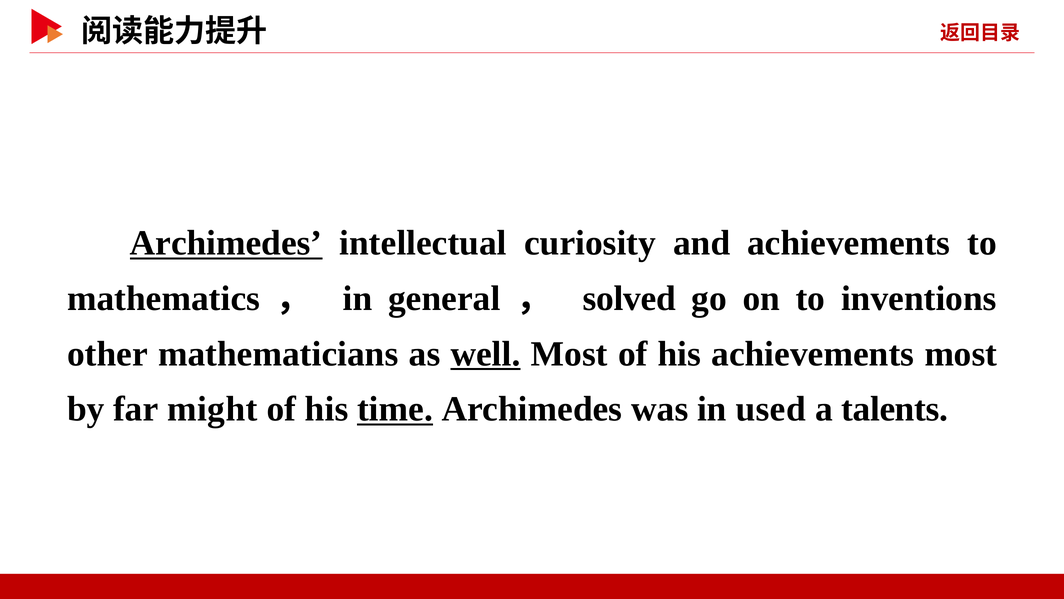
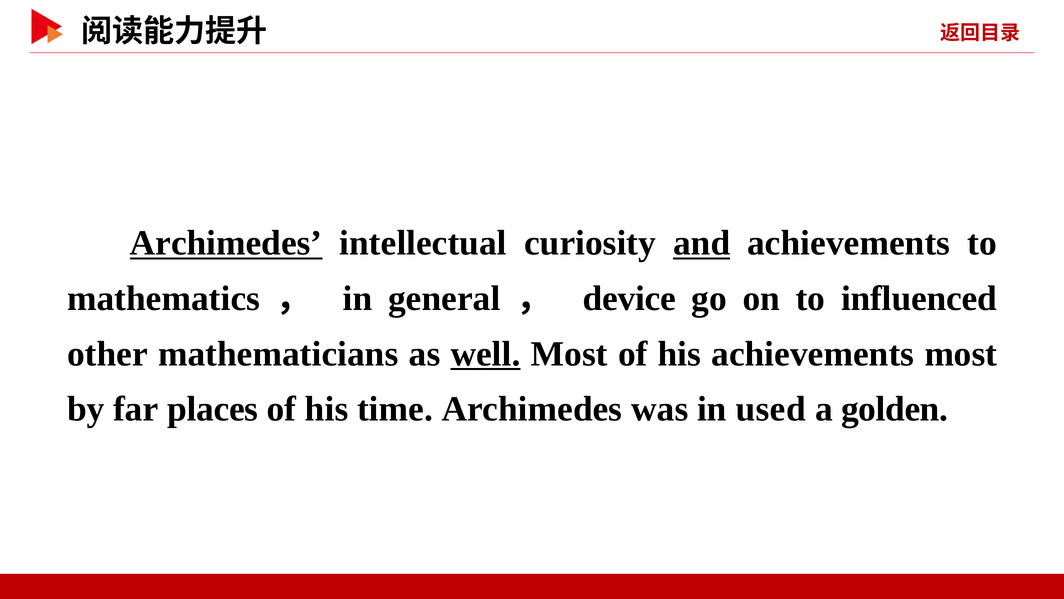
and underline: none -> present (702, 243)
solved: solved -> device (629, 298)
inventions: inventions -> influenced (919, 298)
might: might -> places (213, 409)
time underline: present -> none (395, 409)
talents: talents -> golden (895, 409)
